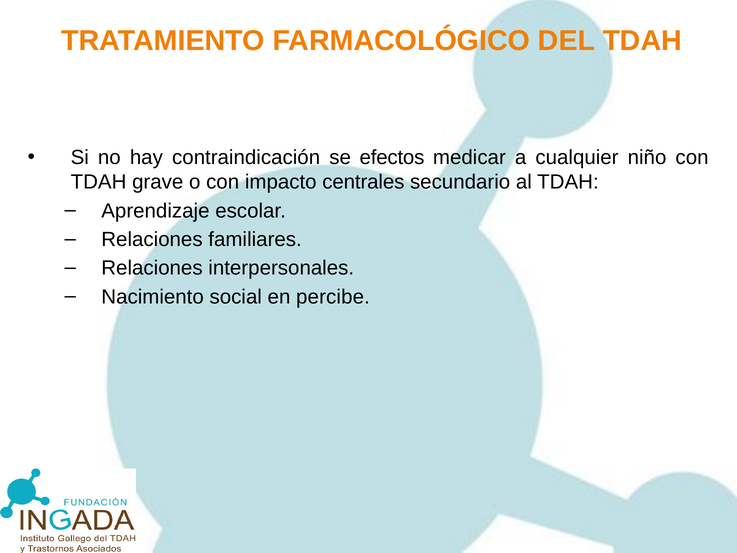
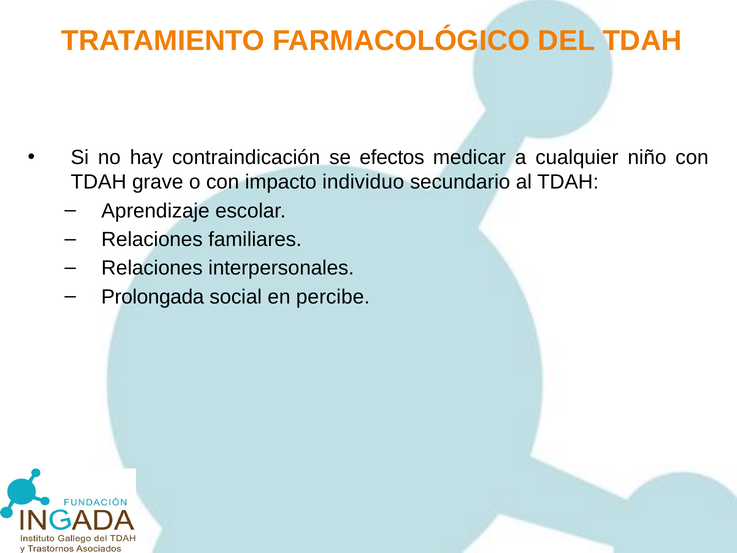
centrales: centrales -> individuo (363, 182)
Nacimiento: Nacimiento -> Prolongada (153, 297)
